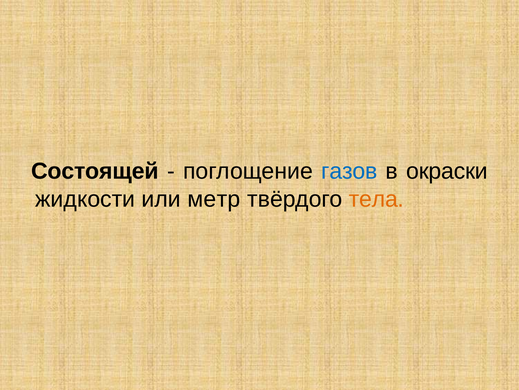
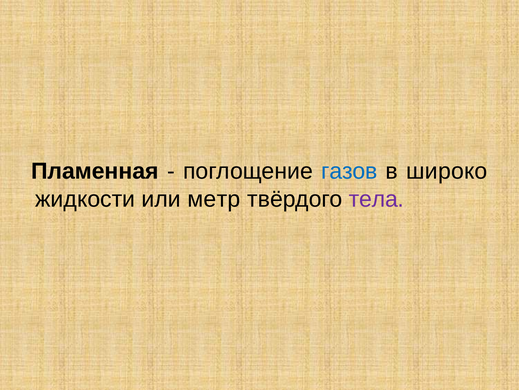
Состоящей: Состоящей -> Пламенная (95, 171)
окраски: окраски -> широко (447, 171)
тела colour: orange -> purple (376, 199)
